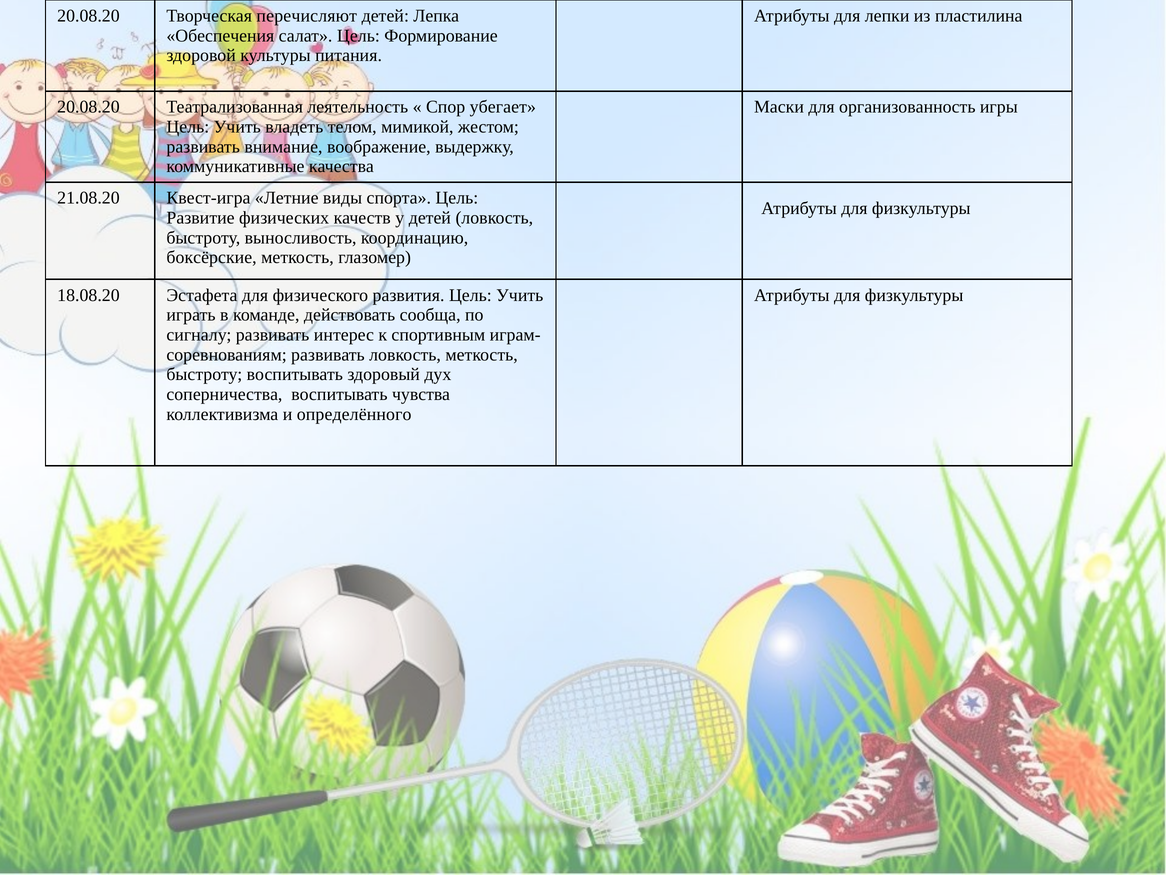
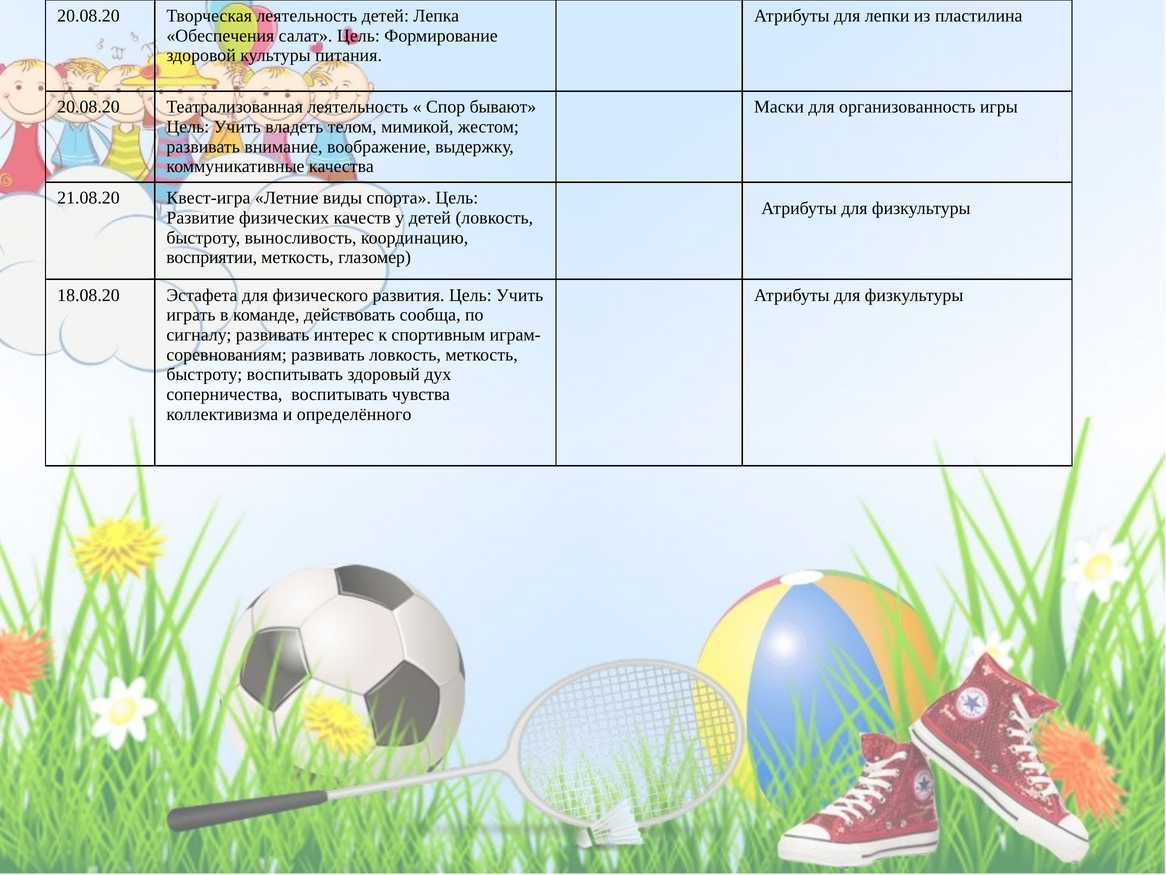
Творческая перечисляют: перечисляют -> леятельность (307, 16)
убегает: убегает -> бывают (503, 107)
боксёрские: боксёрские -> восприятии (212, 257)
